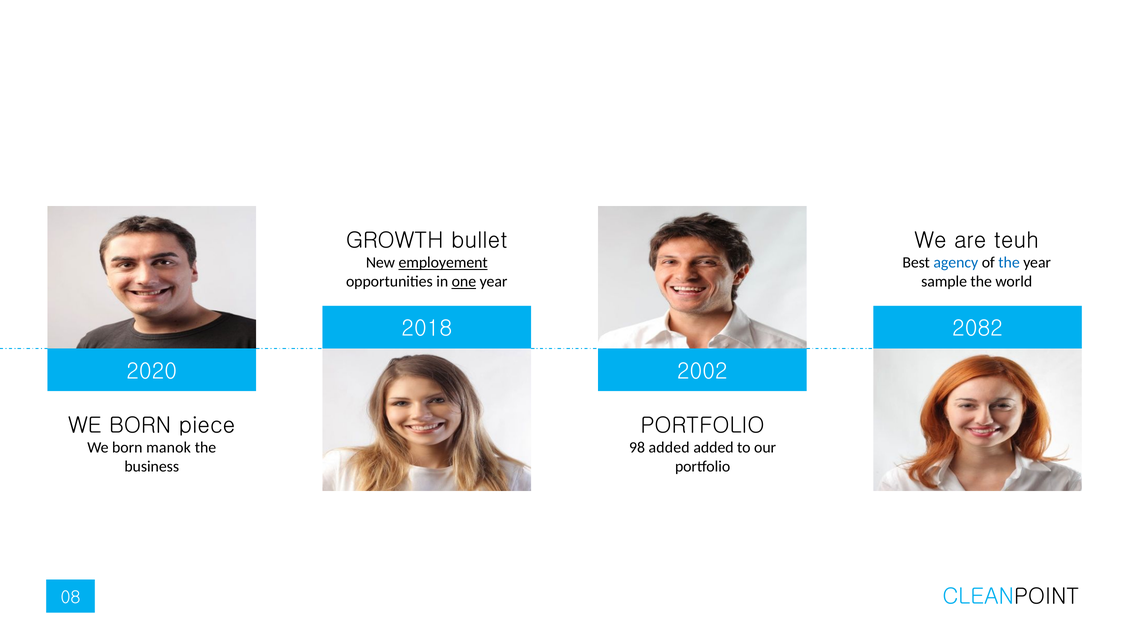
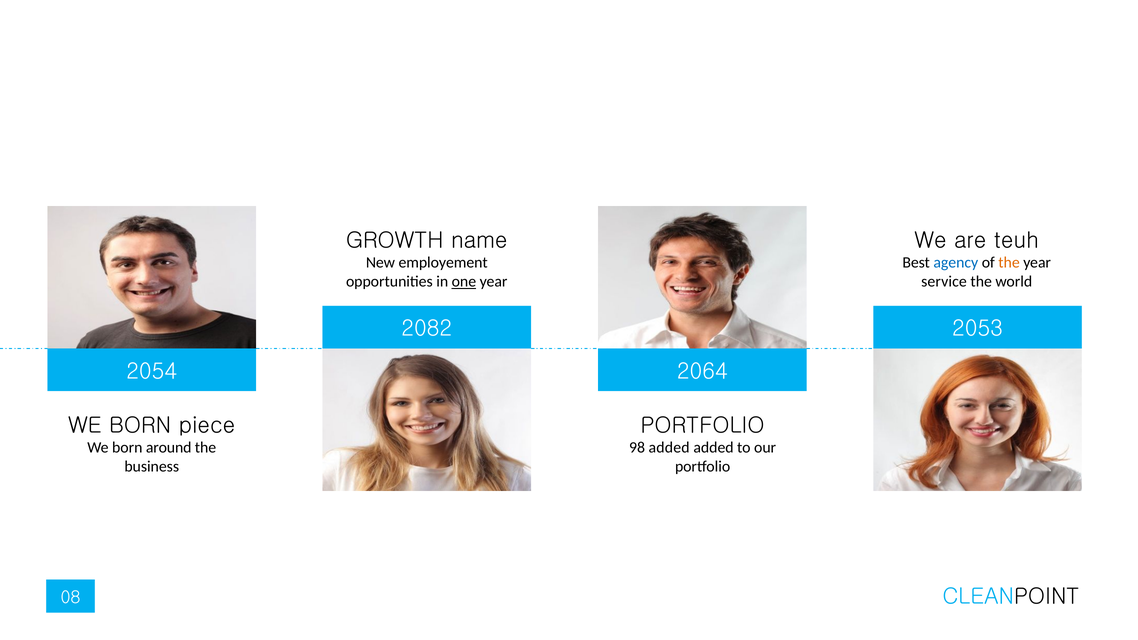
bullet: bullet -> name (479, 240)
employement underline: present -> none (443, 263)
the colour: blue -> orange (1009, 263)
sample: sample -> service (944, 282)
2018: 2018 -> 2082 (427, 329)
2082: 2082 -> 2053 (978, 329)
2020: 2020 -> 2054 (152, 371)
2002: 2002 -> 2064 (702, 371)
manok: manok -> around (169, 448)
